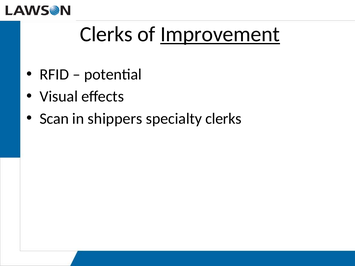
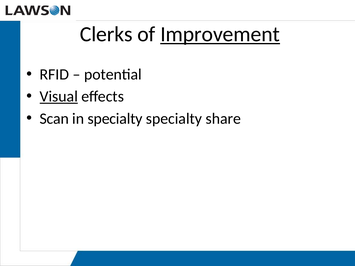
Visual underline: none -> present (59, 97)
in shippers: shippers -> specialty (115, 119)
specialty clerks: clerks -> share (223, 119)
